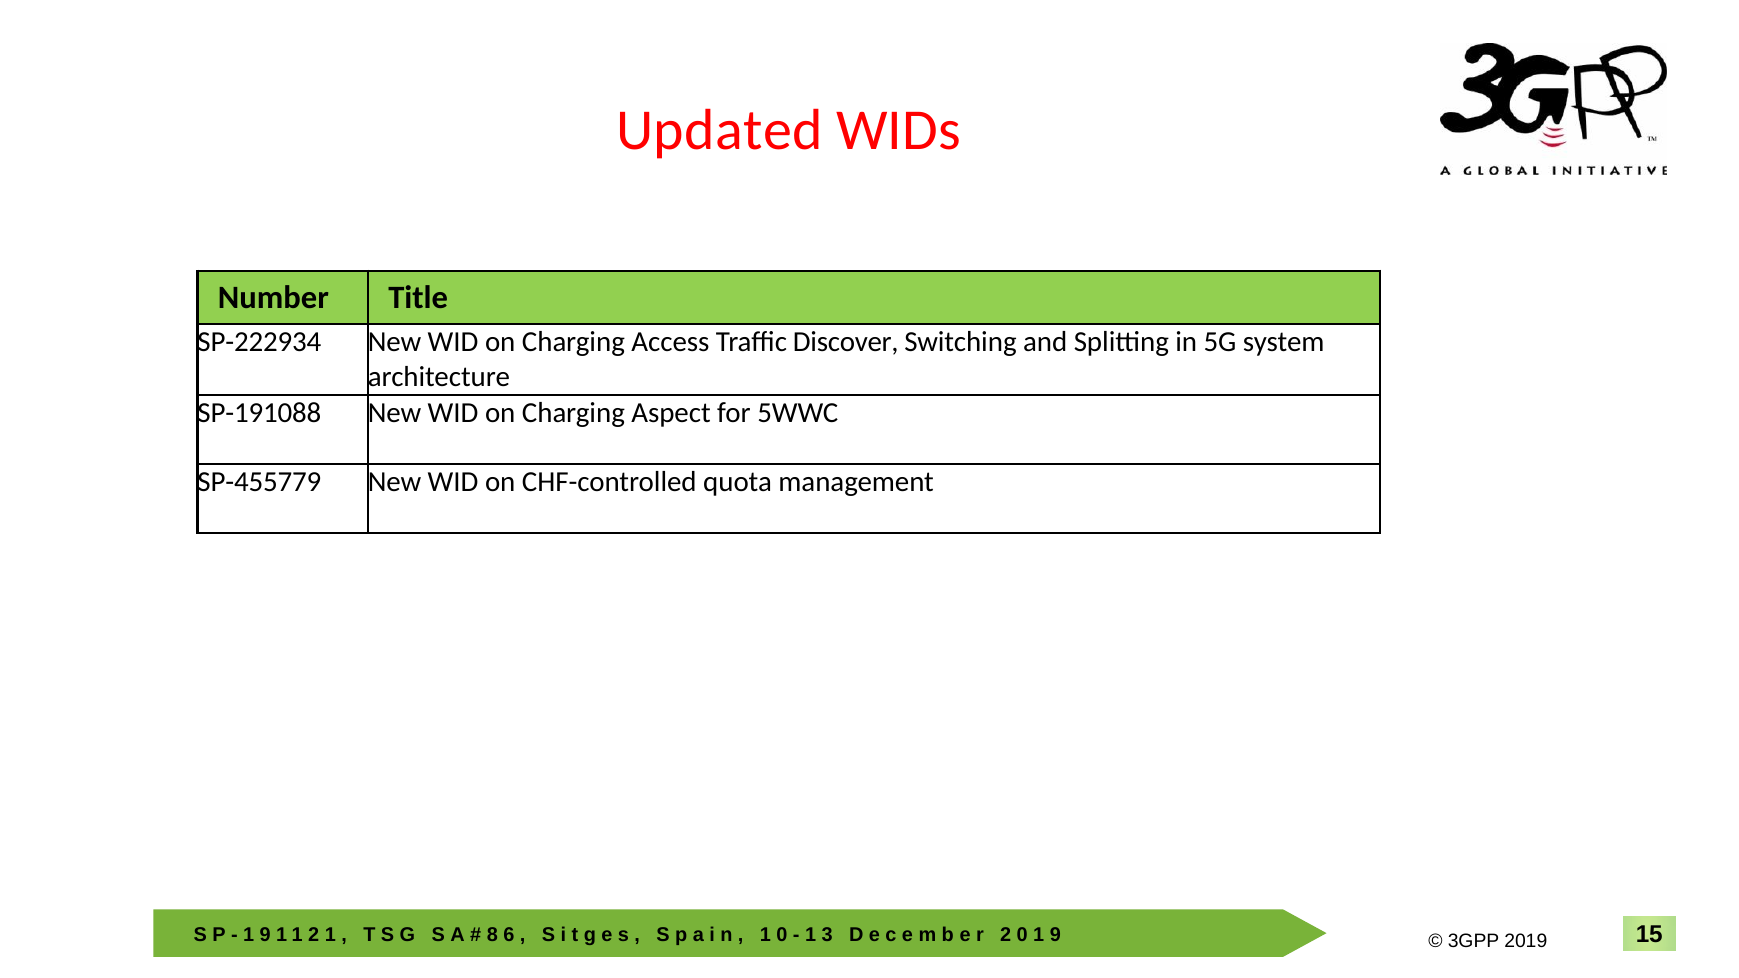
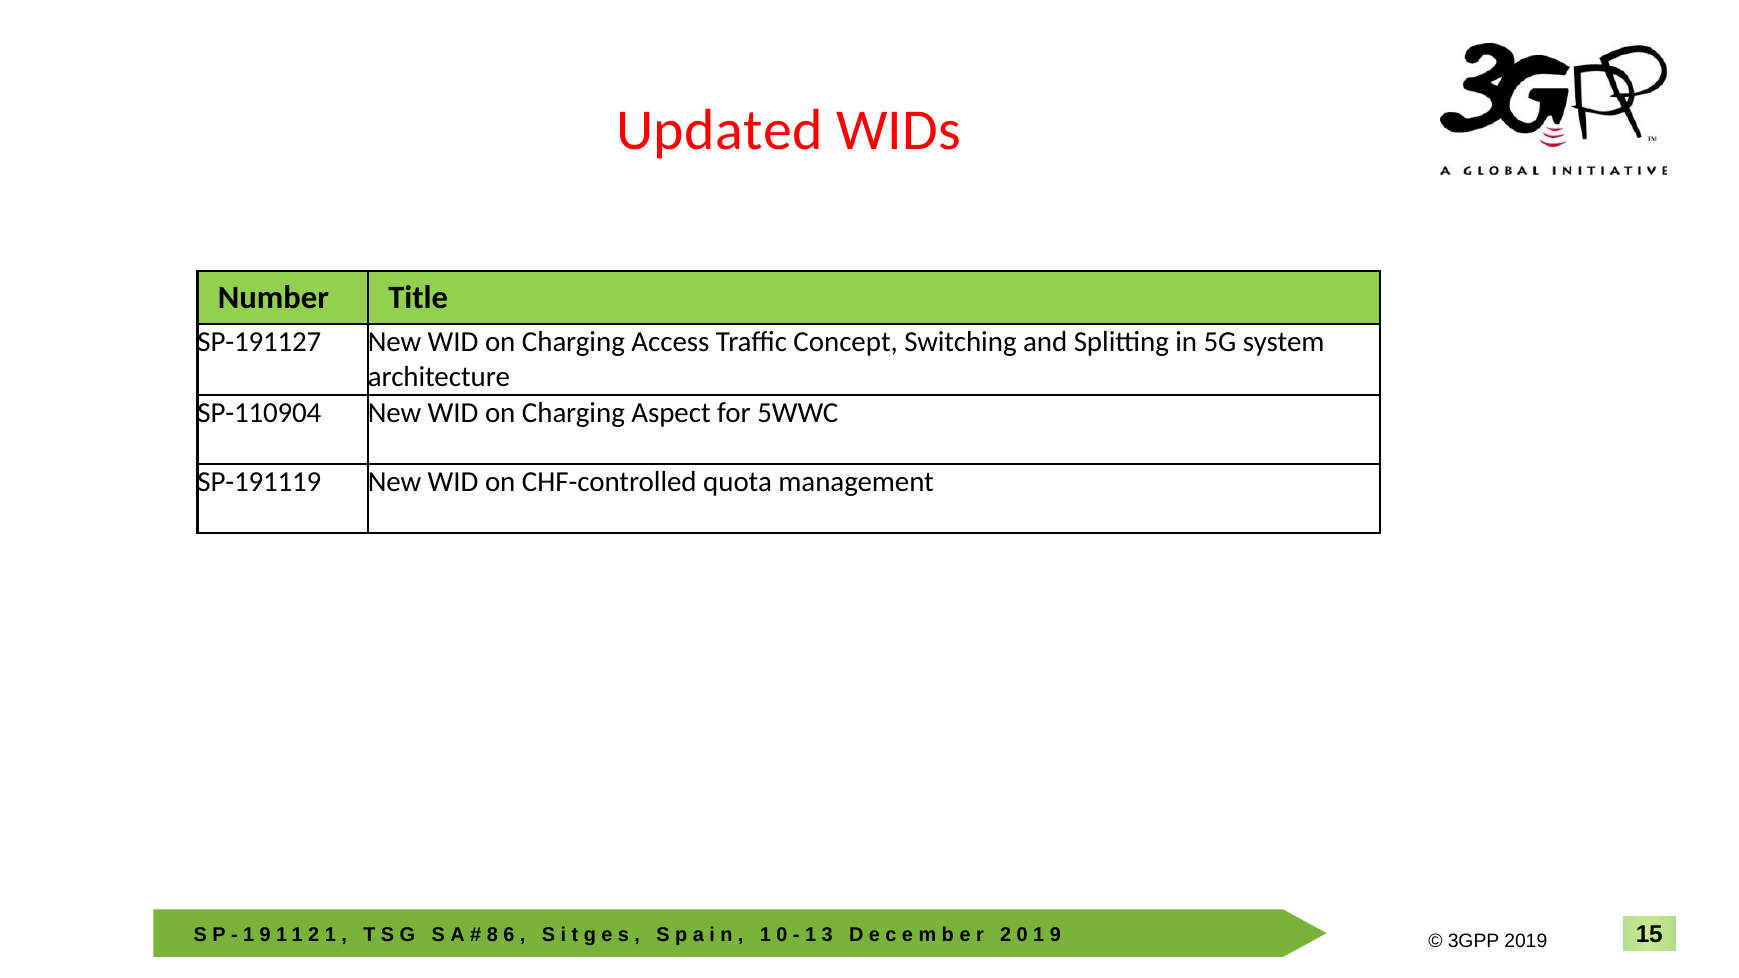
SP-222934: SP-222934 -> SP-191127 (259, 342)
Discover: Discover -> Concept (846, 342)
SP-191088: SP-191088 -> SP-110904 (259, 413)
SP-455779: SP-455779 -> SP-191119 (259, 482)
